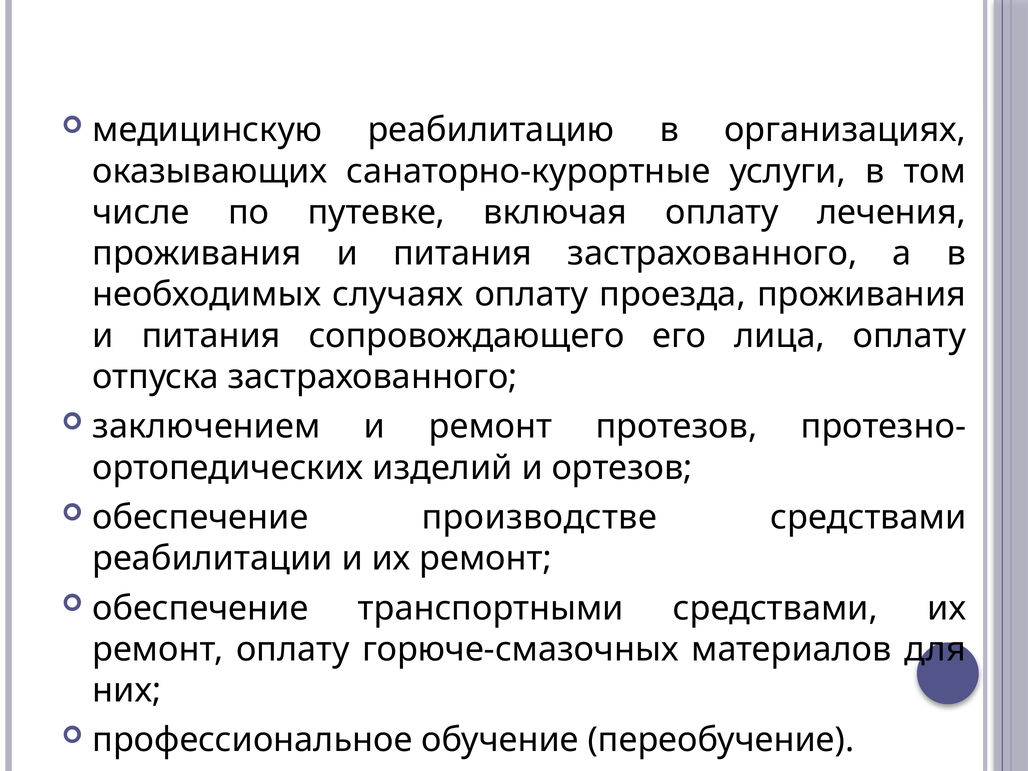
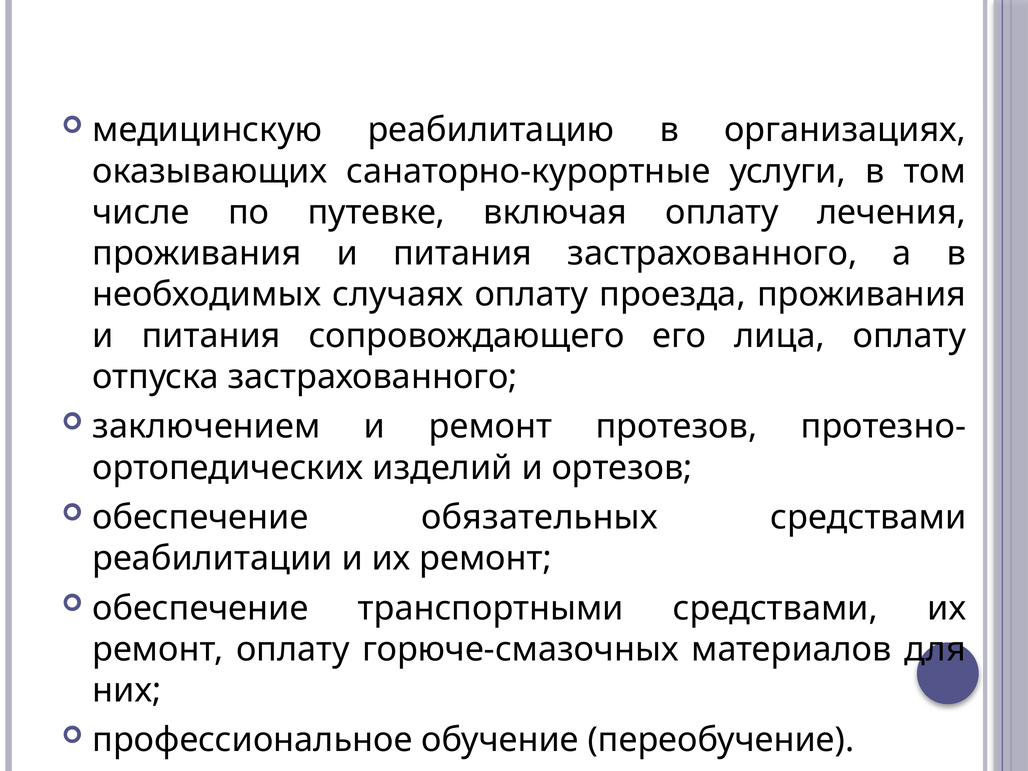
производстве: производстве -> обязательных (539, 517)
